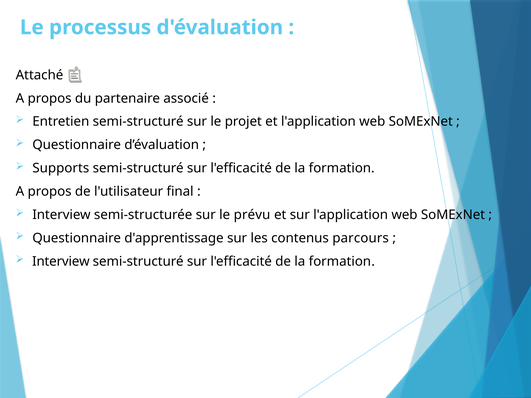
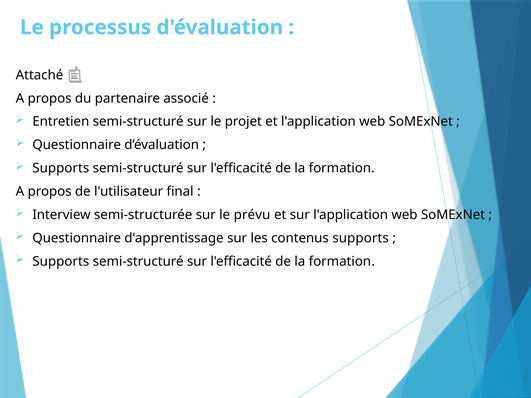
contenus parcours: parcours -> supports (361, 238)
Interview: Interview -> Supports (61, 262)
